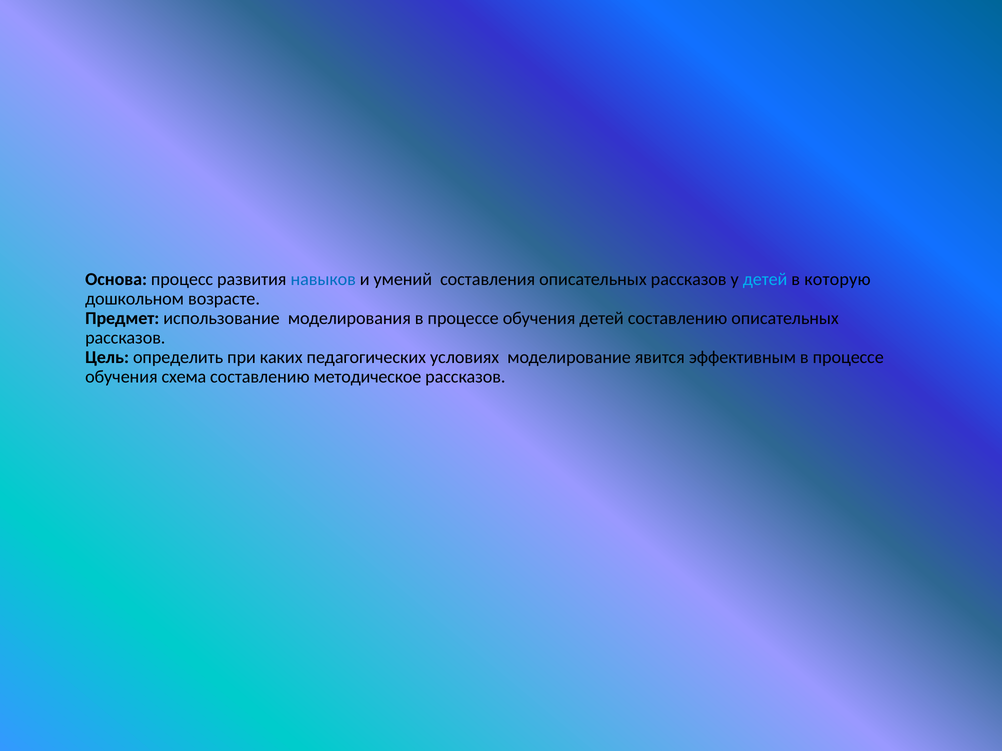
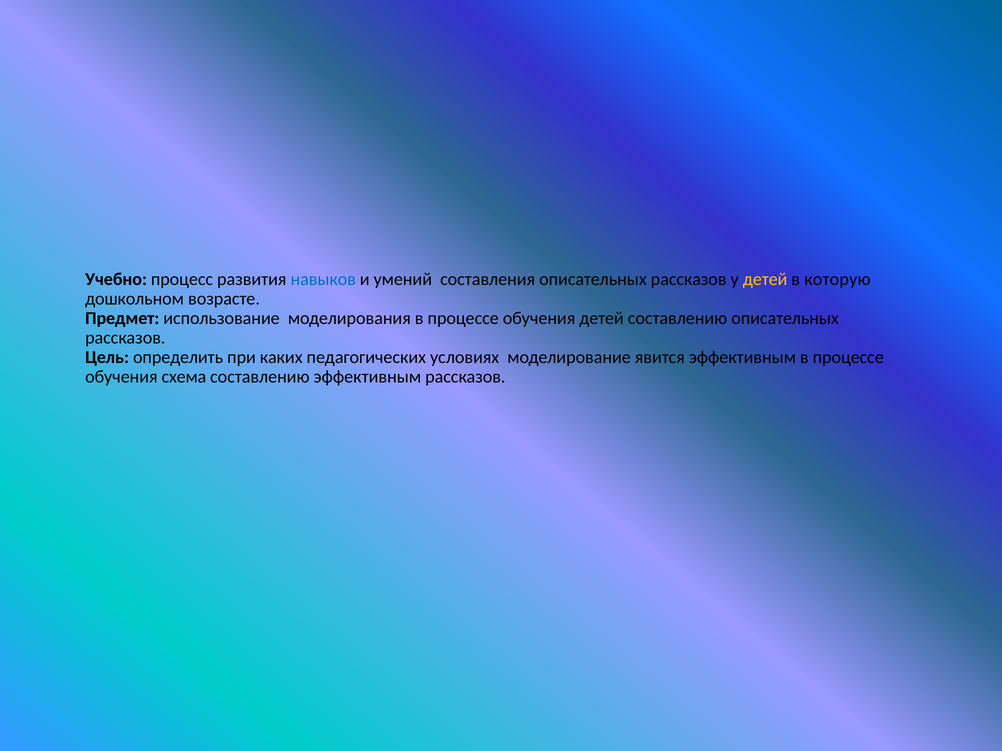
Основа: Основа -> Учебно (116, 279)
детей colour: light blue -> yellow (765, 279)
составлению методическое: методическое -> эффективным (367, 377)
